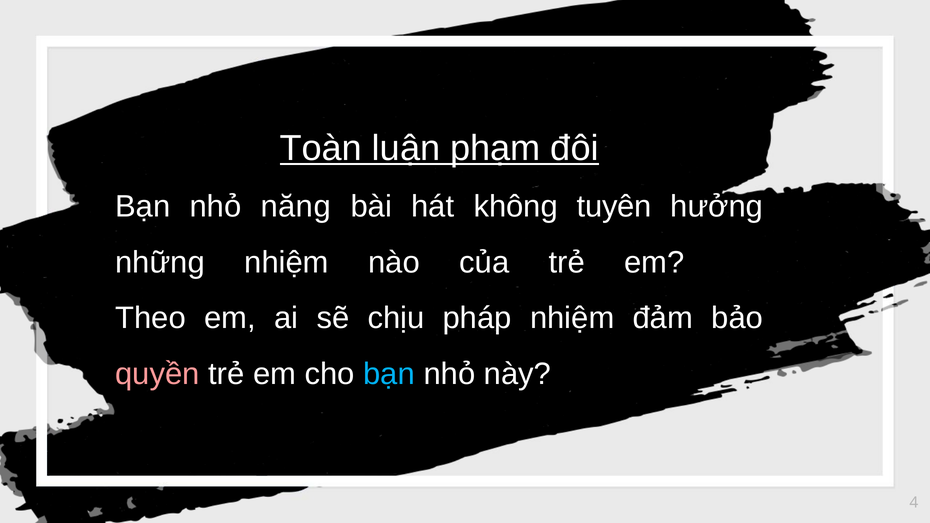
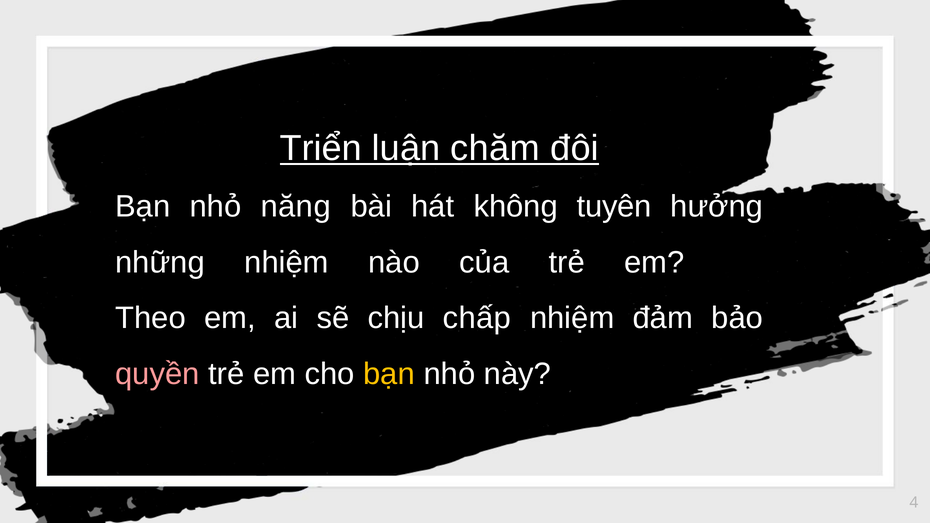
Toàn: Toàn -> Triển (321, 148)
phạm: phạm -> chăm (495, 148)
pháp: pháp -> chấp (477, 318)
bạn colour: light blue -> yellow (389, 374)
